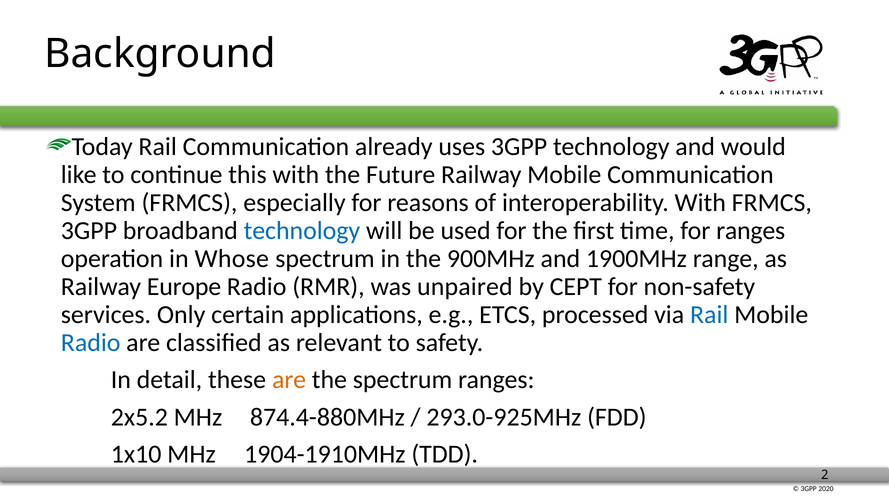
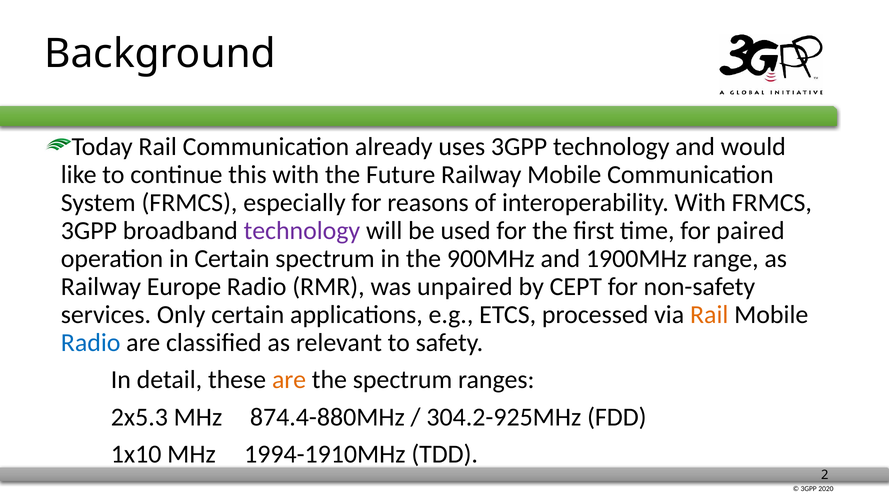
technology colour: blue -> purple (302, 230)
for ranges: ranges -> paired (750, 230)
in Whose: Whose -> Certain (232, 259)
Rail colour: blue -> orange (709, 315)
2x5.2: 2x5.2 -> 2x5.3 (139, 417)
293.0-925MHz: 293.0-925MHz -> 304.2-925MHz (504, 417)
1904-1910MHz: 1904-1910MHz -> 1994-1910MHz (325, 454)
